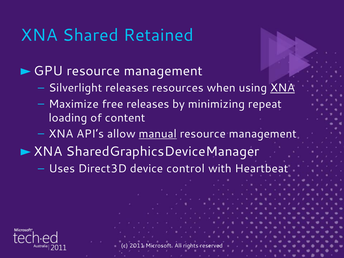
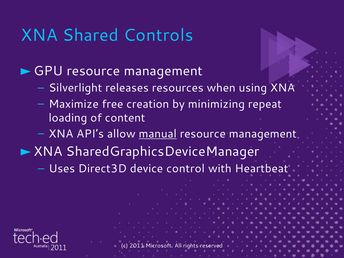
Retained: Retained -> Controls (158, 35)
XNA underline: present -> none (282, 88)
free releases: releases -> creation (148, 104)
